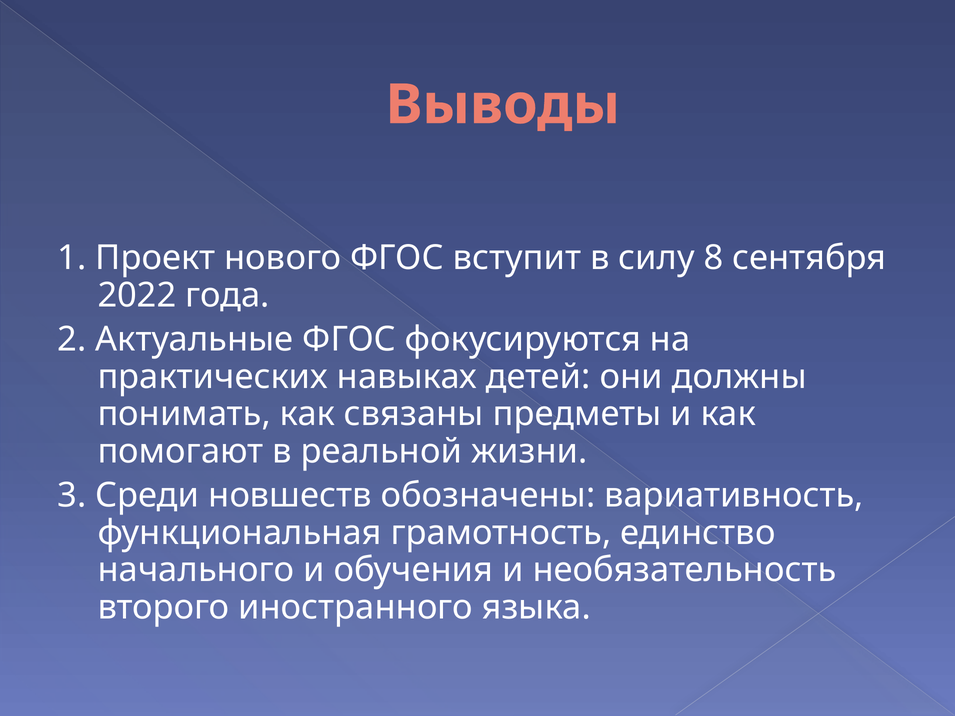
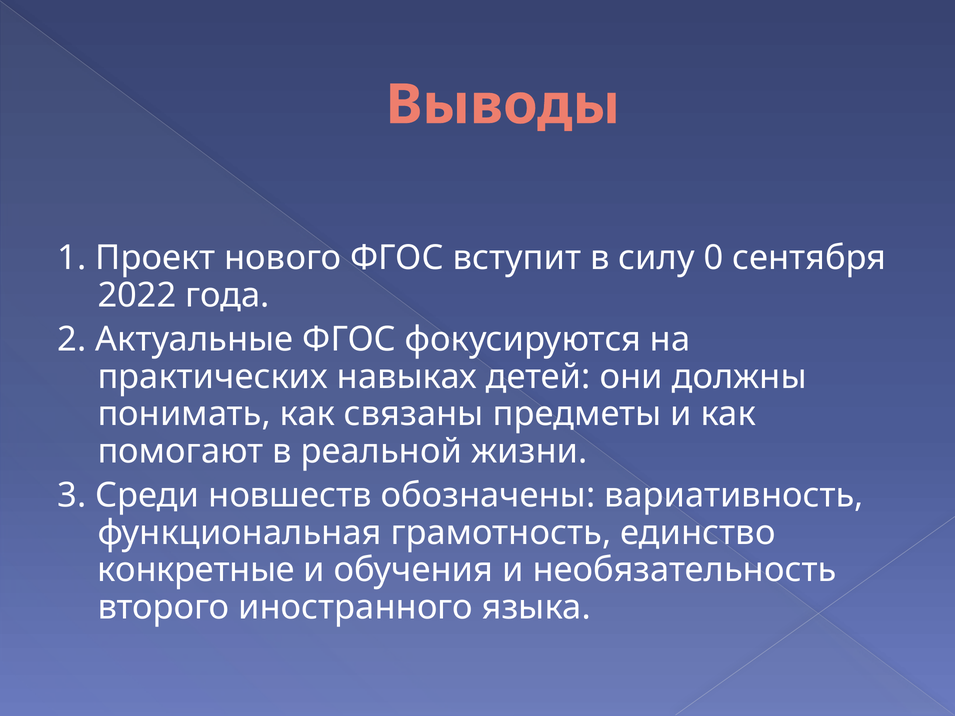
8: 8 -> 0 (714, 258)
начального: начального -> конкретные (196, 570)
